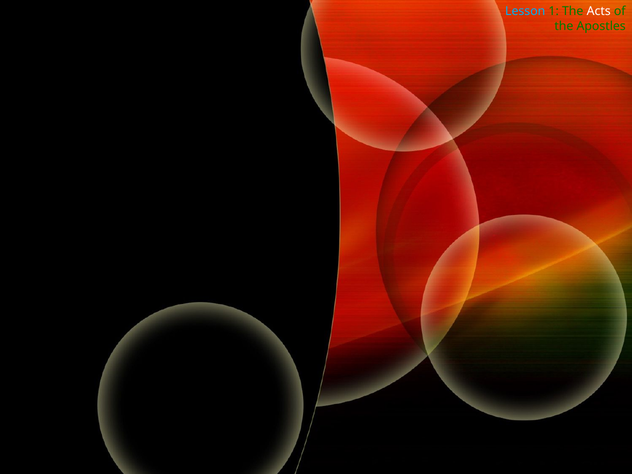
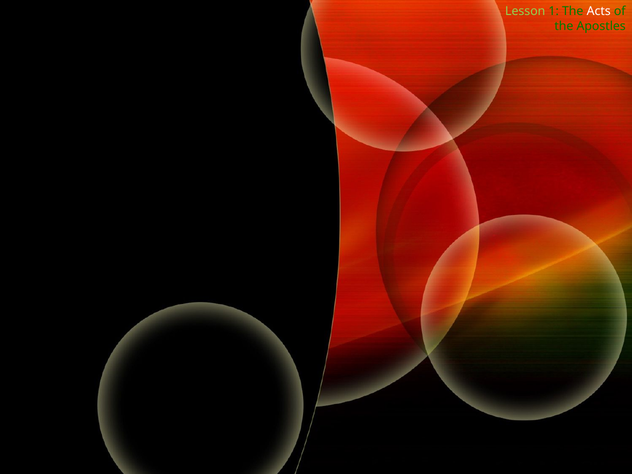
Lesson colour: light blue -> light green (525, 11)
